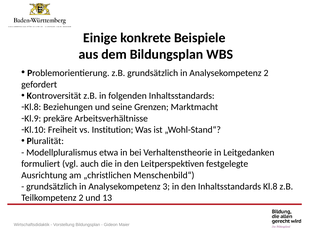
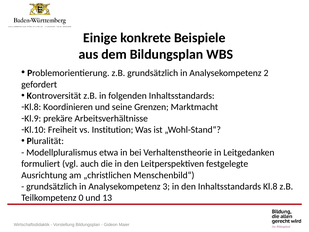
Beziehungen: Beziehungen -> Koordinieren (68, 107)
Teilkompetenz 2: 2 -> 0 (81, 198)
